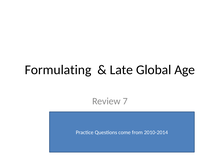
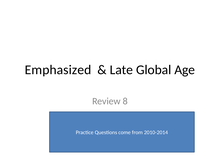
Formulating: Formulating -> Emphasized (58, 70)
7: 7 -> 8 (125, 101)
